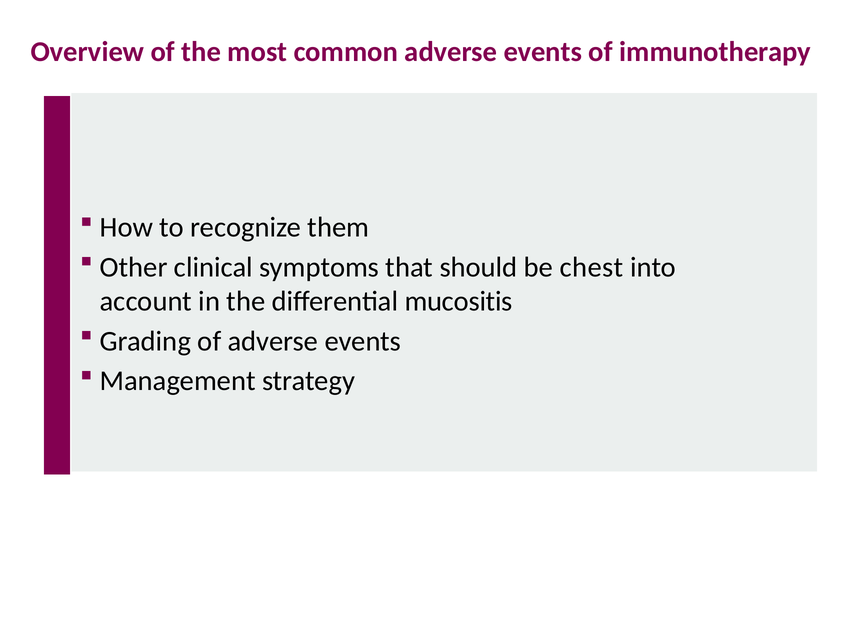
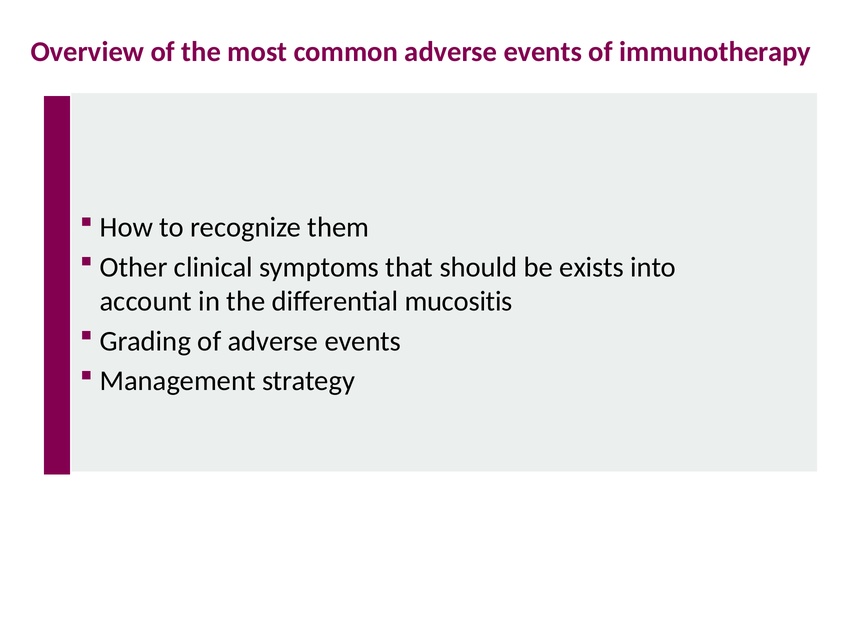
chest: chest -> exists (592, 267)
